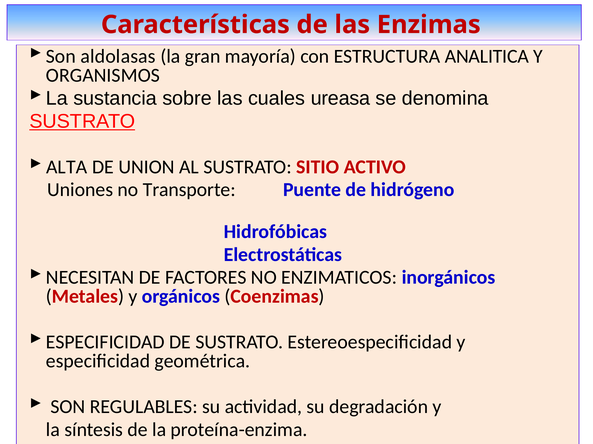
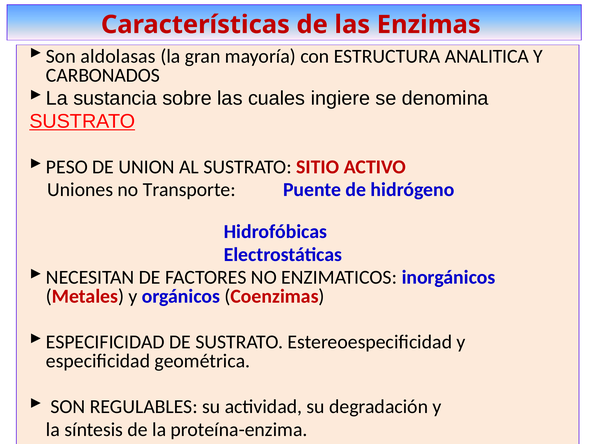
ORGANISMOS: ORGANISMOS -> CARBONADOS (103, 76)
ureasa: ureasa -> ingiere (340, 98)
ALTA: ALTA -> PESO (67, 167)
